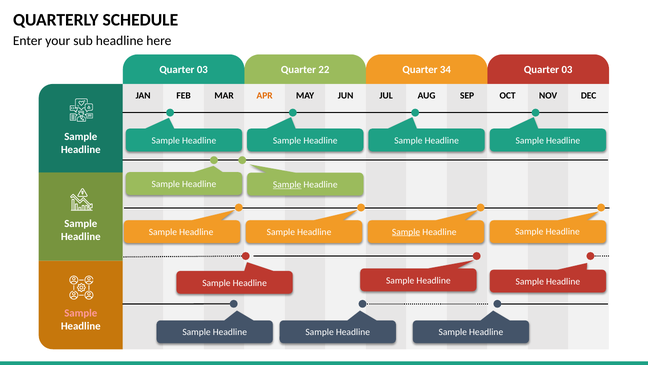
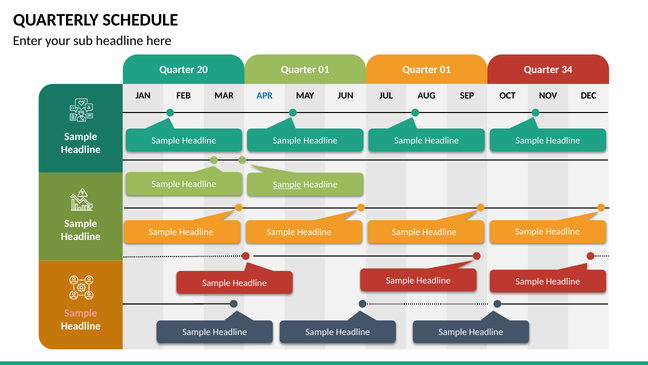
03: 03 -> 20 (202, 70)
22: 22 -> 01 (324, 70)
34: 34 -> 01 (445, 70)
03: 03 -> 34 (567, 70)
APR colour: orange -> blue (265, 95)
Sample underline: present -> none (406, 232)
